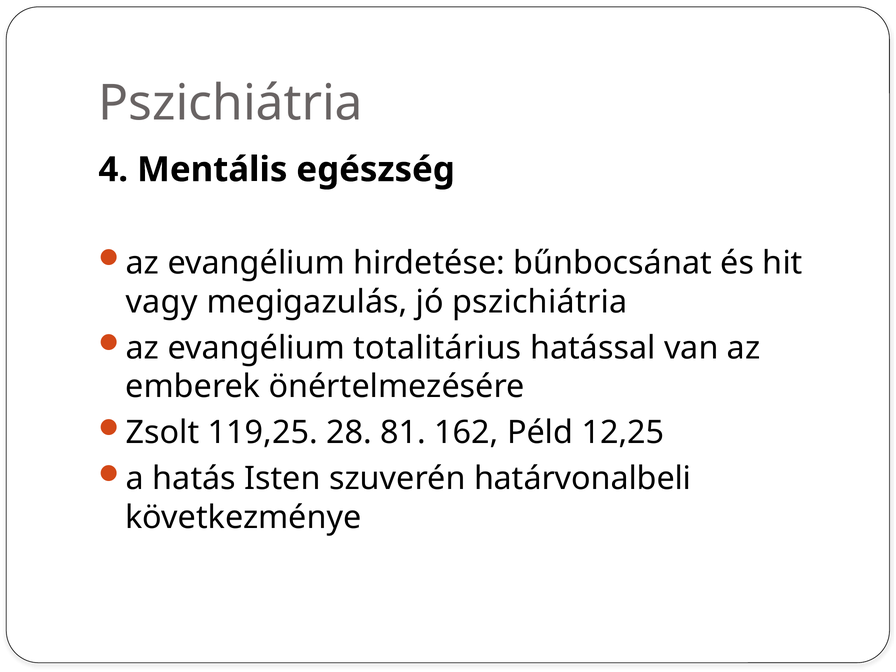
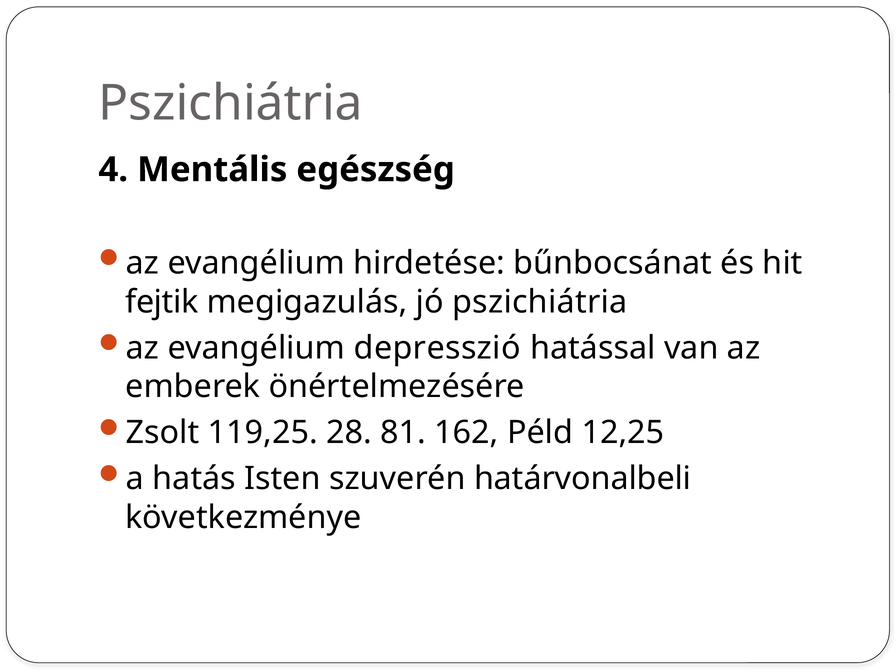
vagy: vagy -> fejtik (162, 302)
totalitárius: totalitárius -> depresszió (437, 348)
